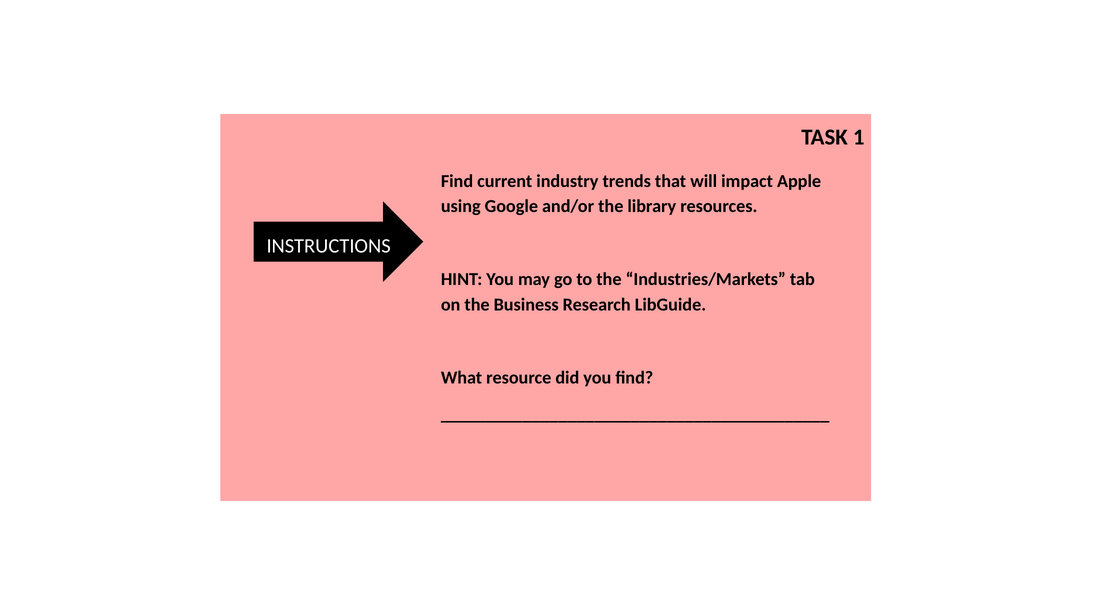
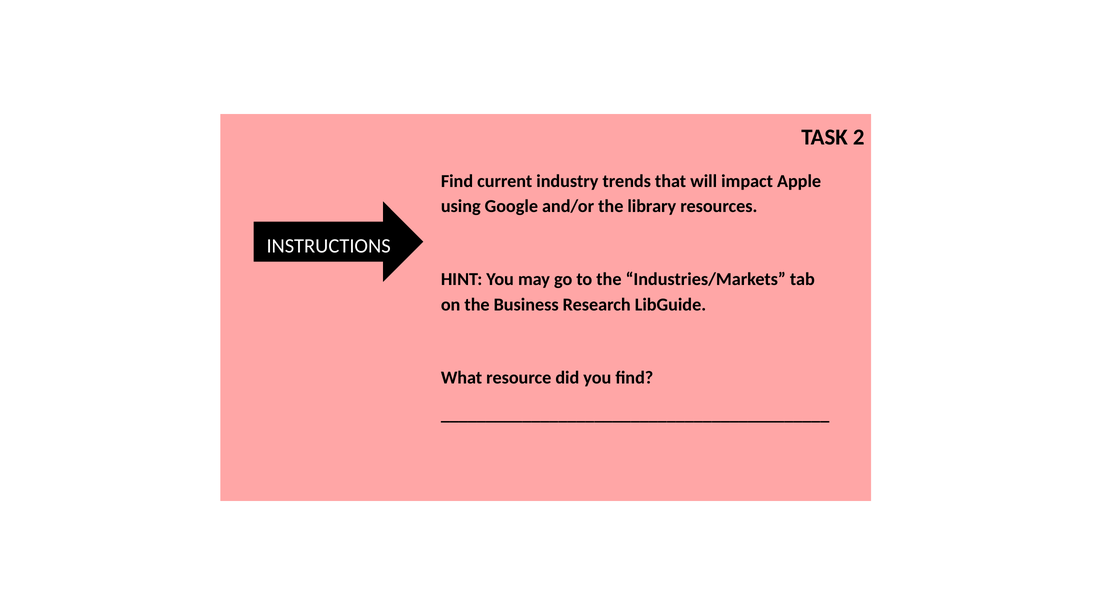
1: 1 -> 2 (859, 137)
